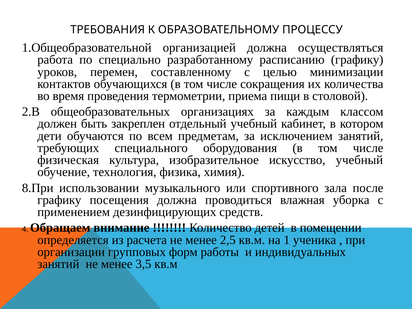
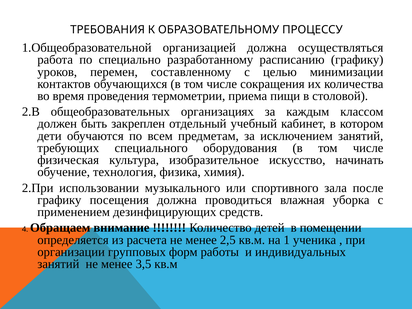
искусство учебный: учебный -> начинать (360, 160)
8.При: 8.При -> 2.При (38, 188)
